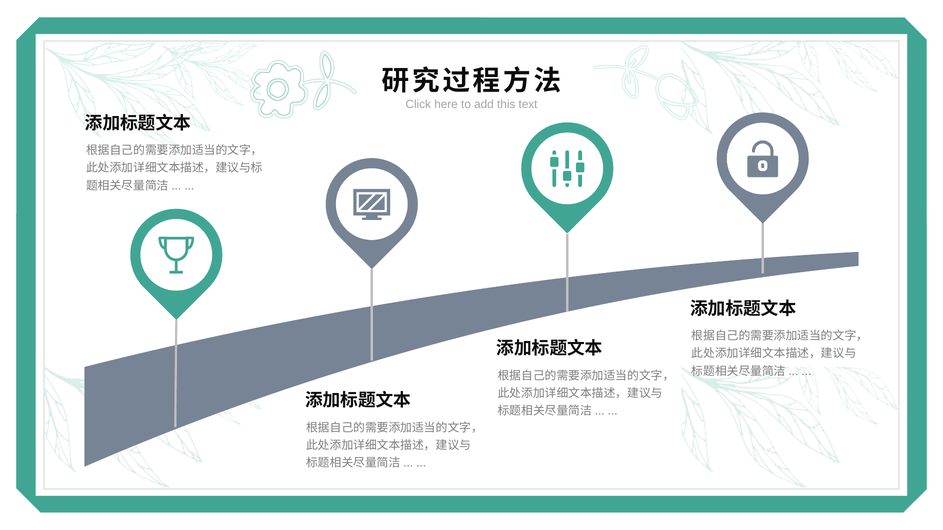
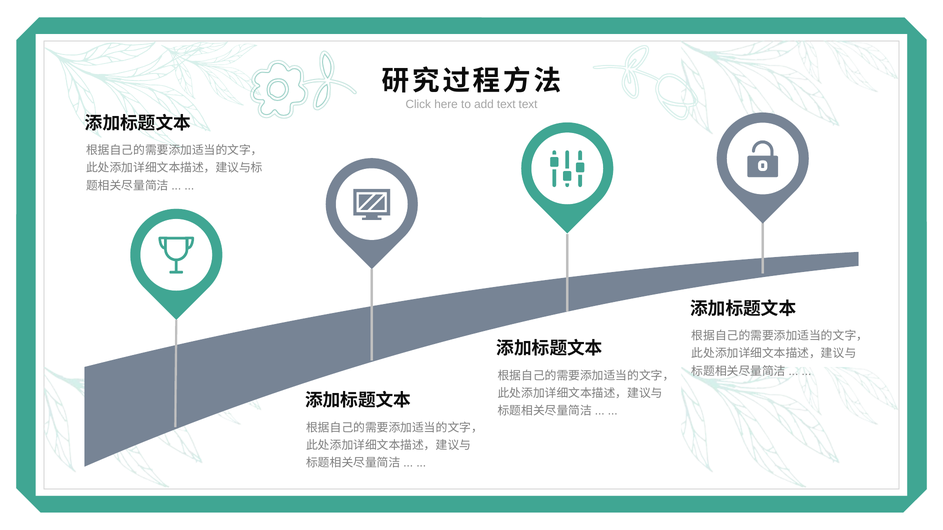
add this: this -> text (506, 104)
